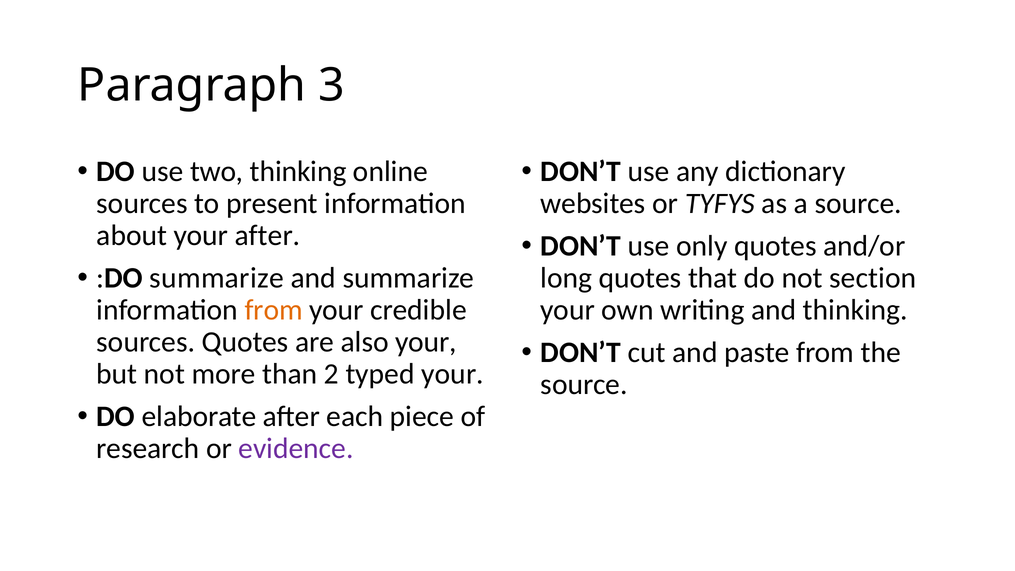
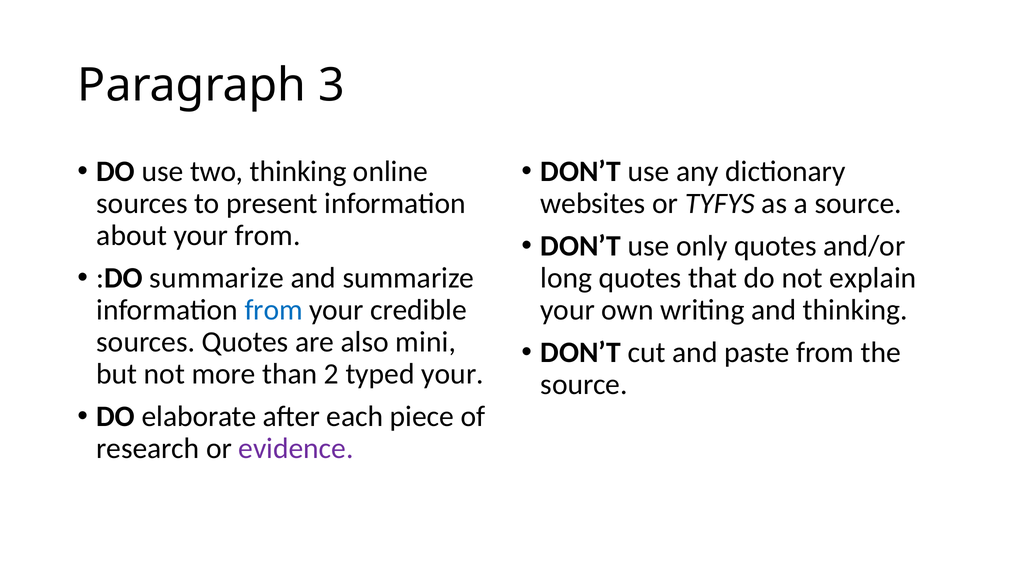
your after: after -> from (268, 236)
section: section -> explain (873, 278)
from colour: orange -> blue (274, 310)
also your: your -> mini (426, 342)
